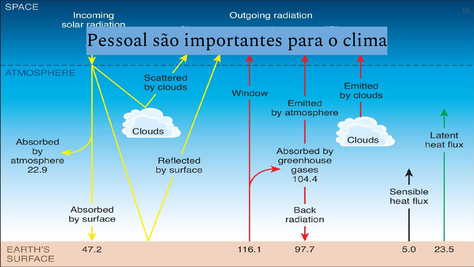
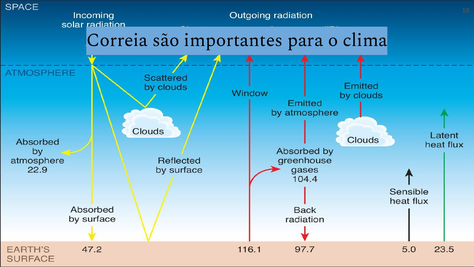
Pessoal: Pessoal -> Correia (117, 40)
